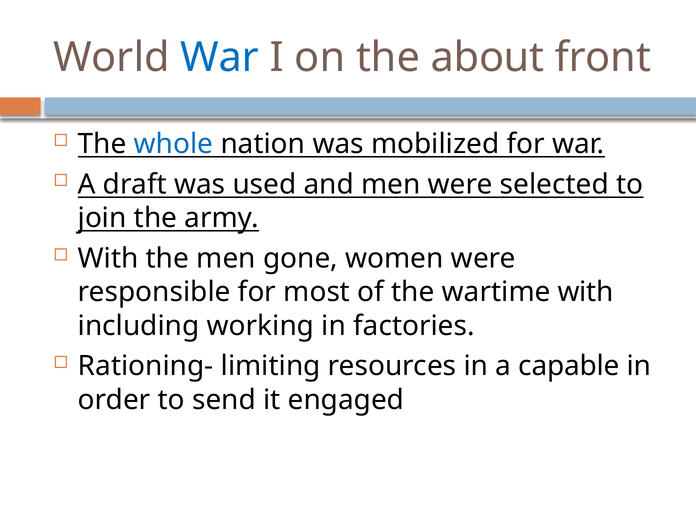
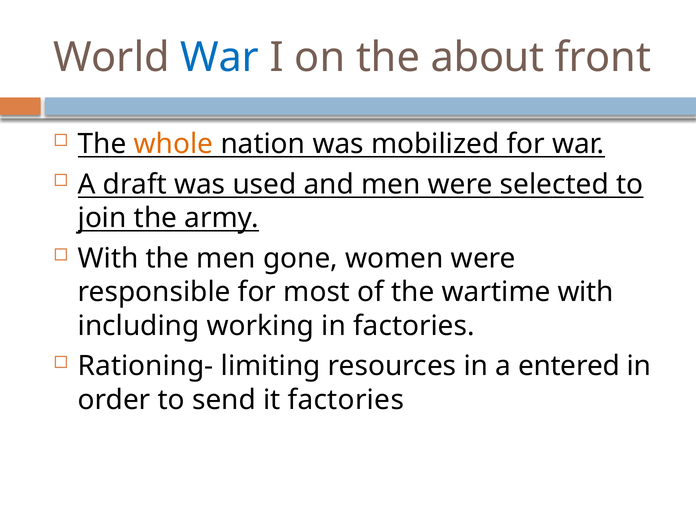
whole colour: blue -> orange (174, 144)
capable: capable -> entered (569, 366)
it engaged: engaged -> factories (346, 400)
